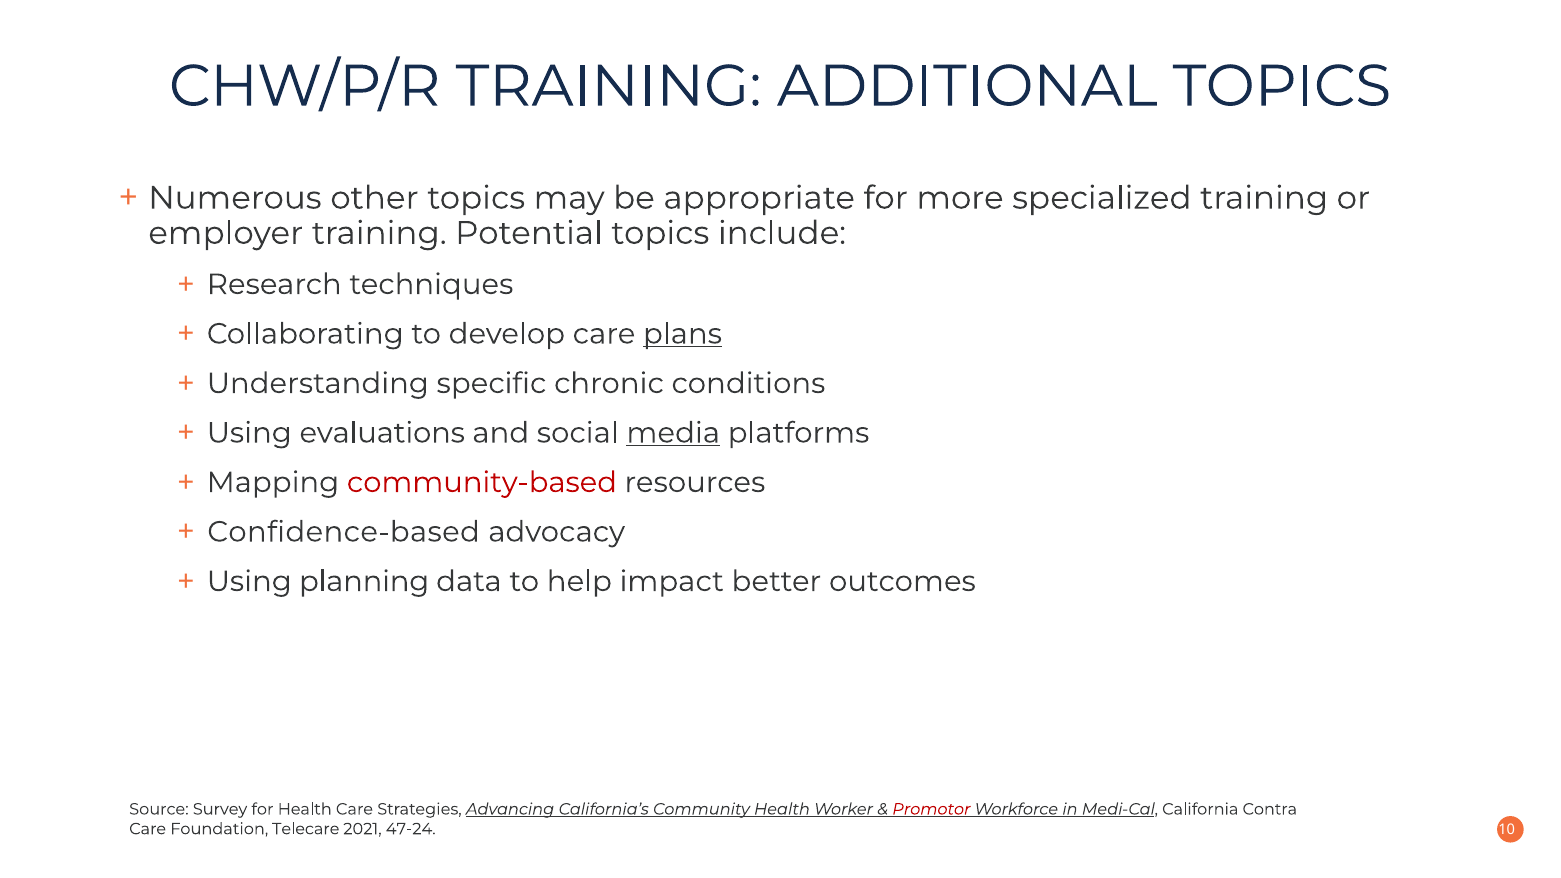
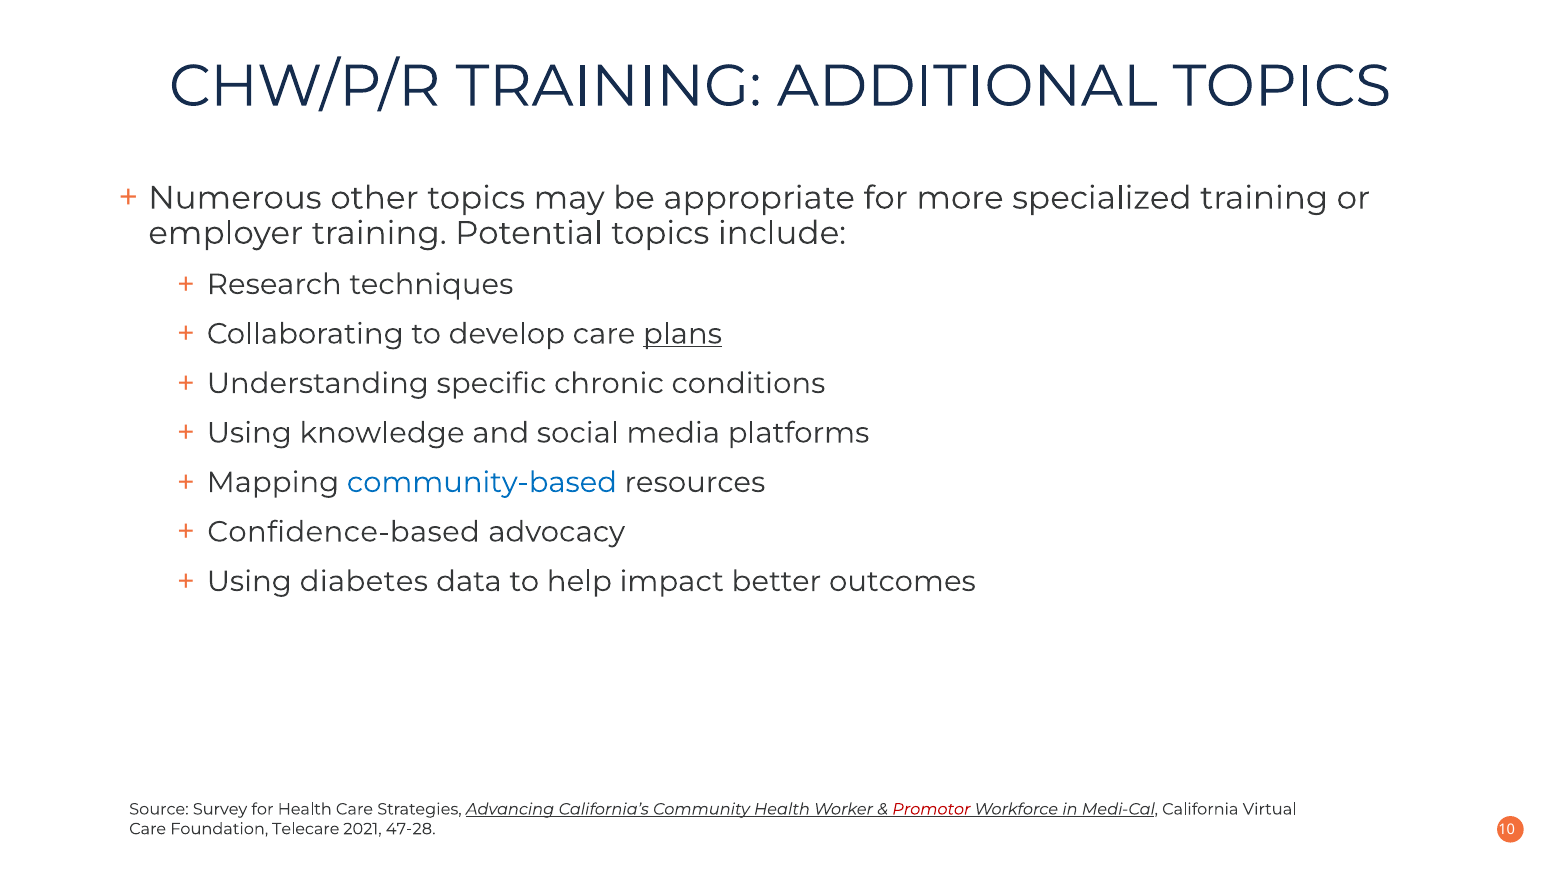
evaluations: evaluations -> knowledge (382, 433)
media underline: present -> none (673, 433)
community-based colour: red -> blue (482, 482)
planning: planning -> diabetes (364, 581)
Contra: Contra -> Virtual (1270, 809)
47-24: 47-24 -> 47-28 (411, 829)
